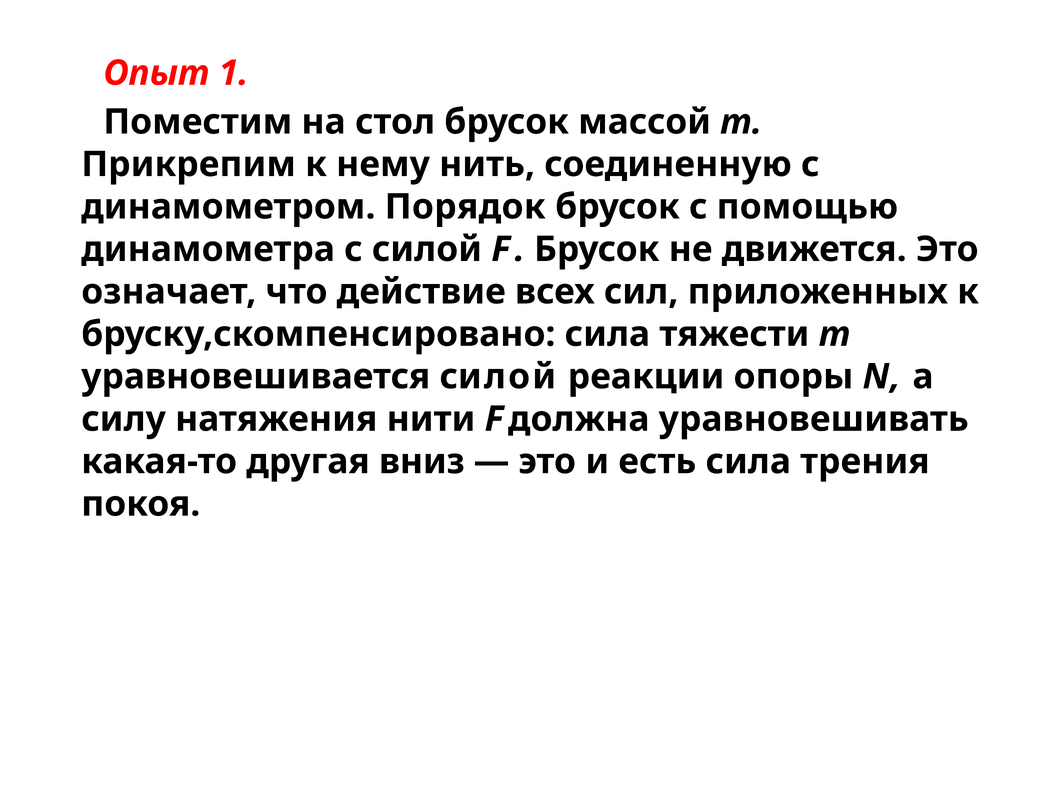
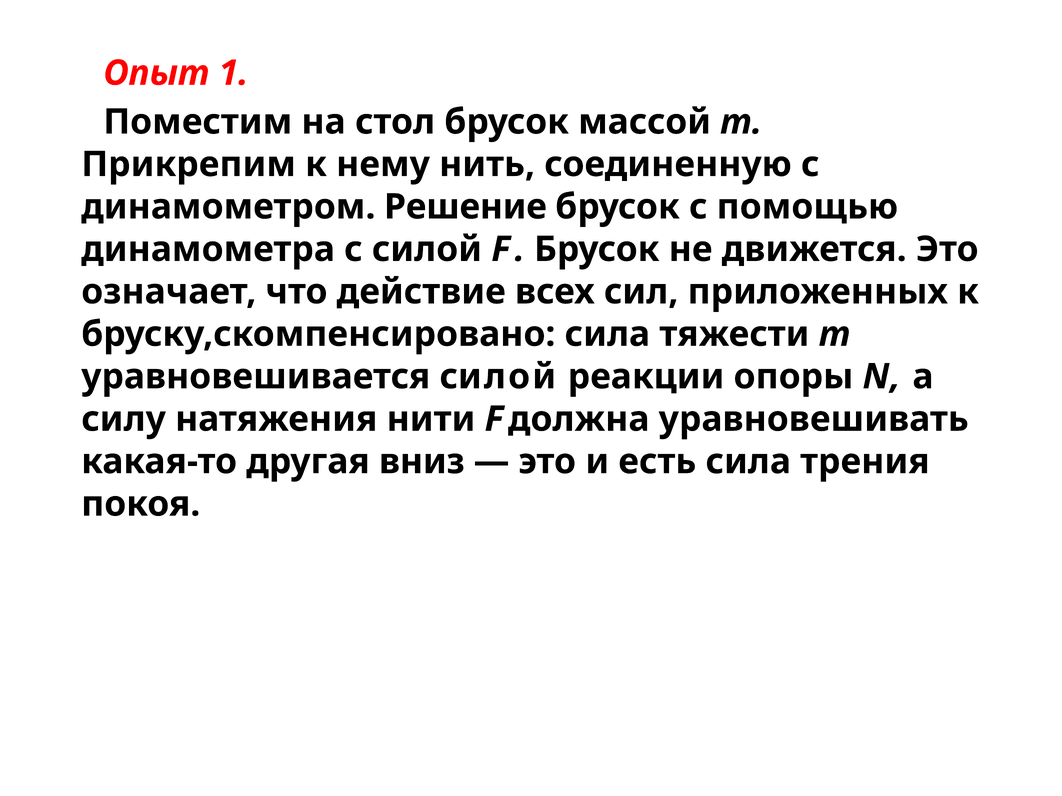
Порядок: Порядок -> Решение (465, 207)
